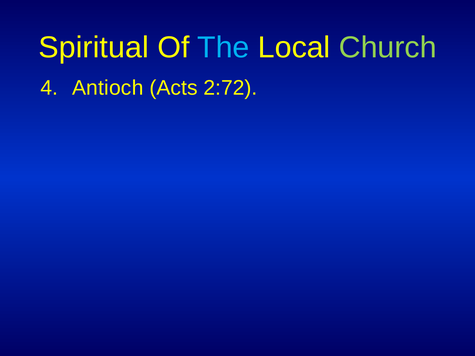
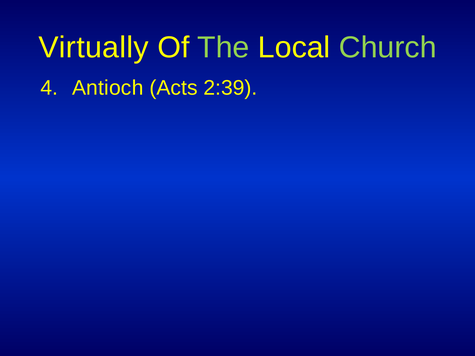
Spiritual: Spiritual -> Virtually (94, 48)
The colour: light blue -> light green (223, 48)
2:72: 2:72 -> 2:39 (230, 88)
